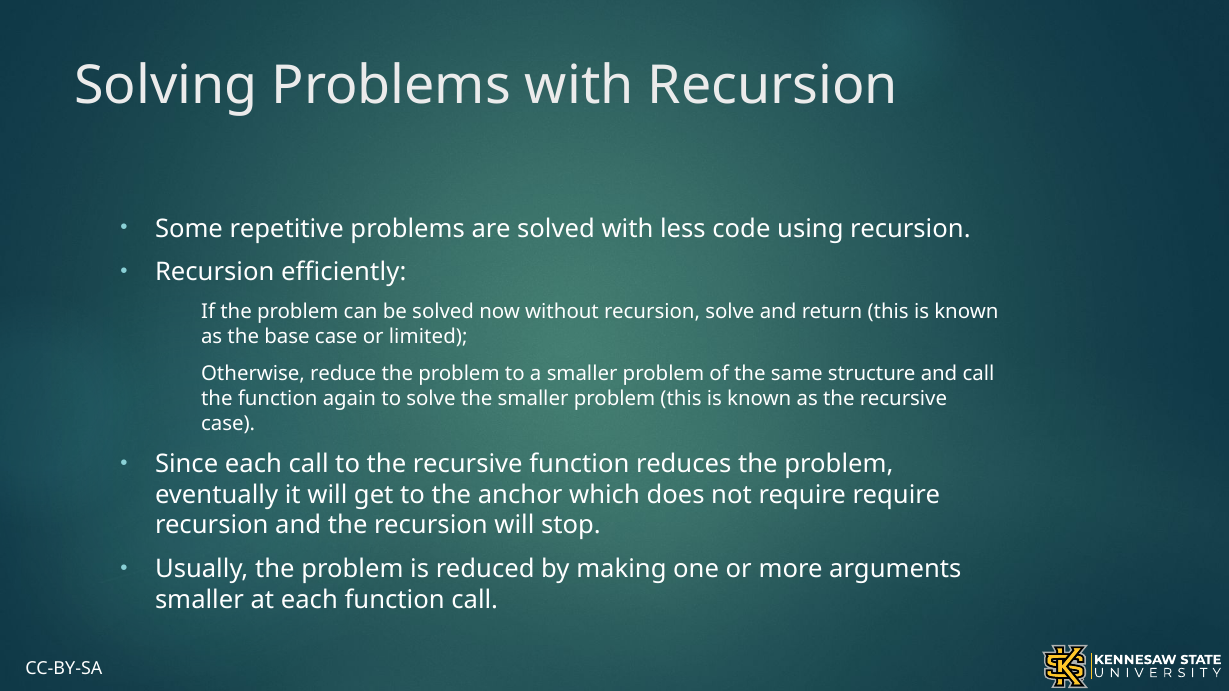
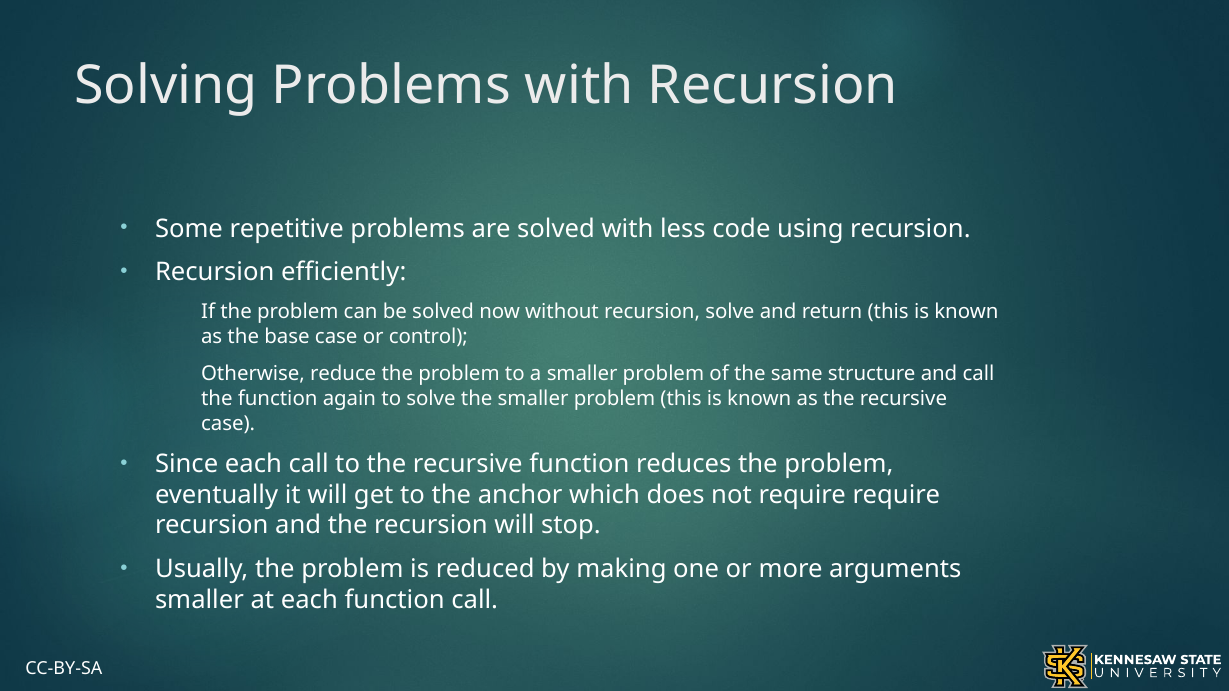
limited: limited -> control (428, 337)
